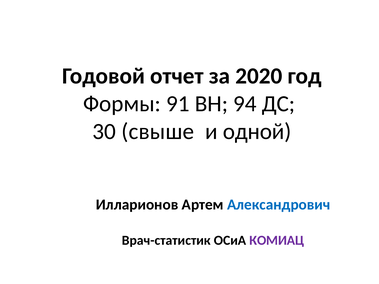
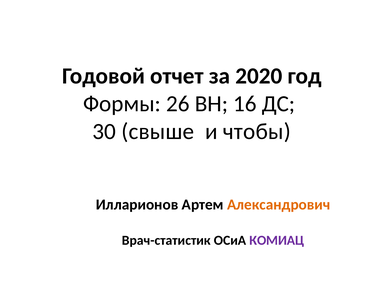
91: 91 -> 26 (178, 104)
94: 94 -> 16 (245, 104)
одной: одной -> чтобы (257, 132)
Александрович colour: blue -> orange (279, 205)
